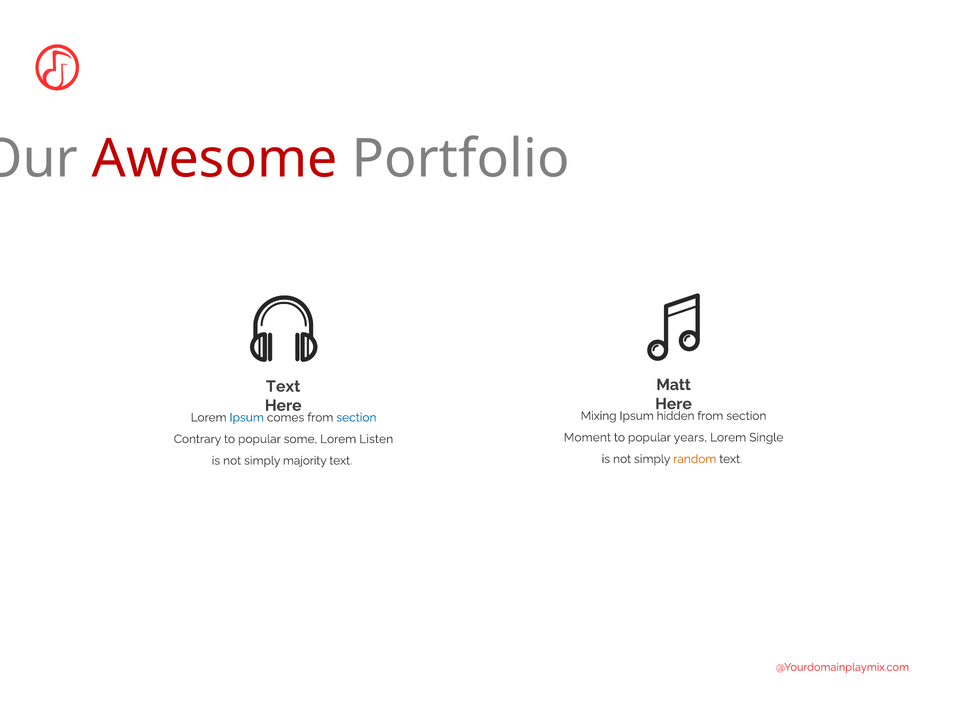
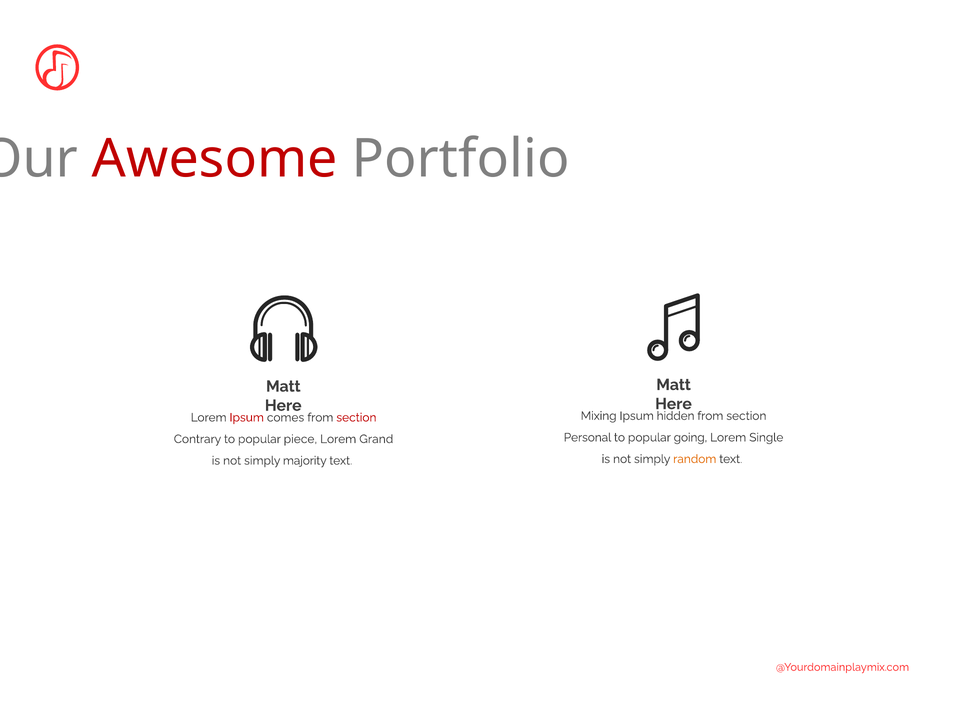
Text: Text -> Matt (283, 386)
Ipsum colour: blue -> red (247, 417)
section colour: blue -> red (356, 417)
Moment: Moment -> Personal (588, 437)
years: years -> going (690, 437)
some: some -> piece (300, 439)
Listen: Listen -> Grand (376, 439)
